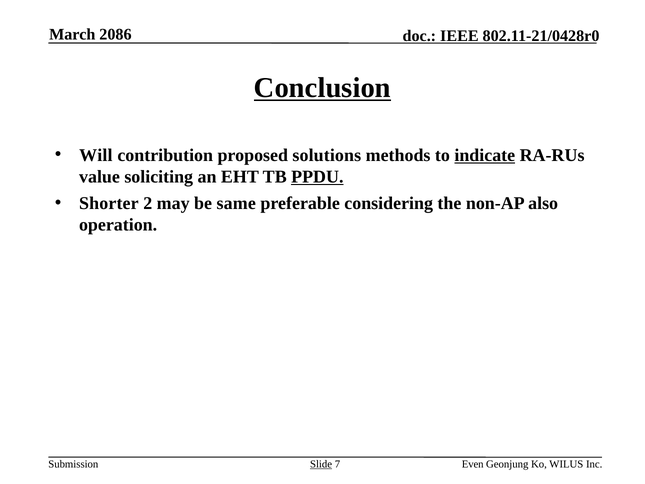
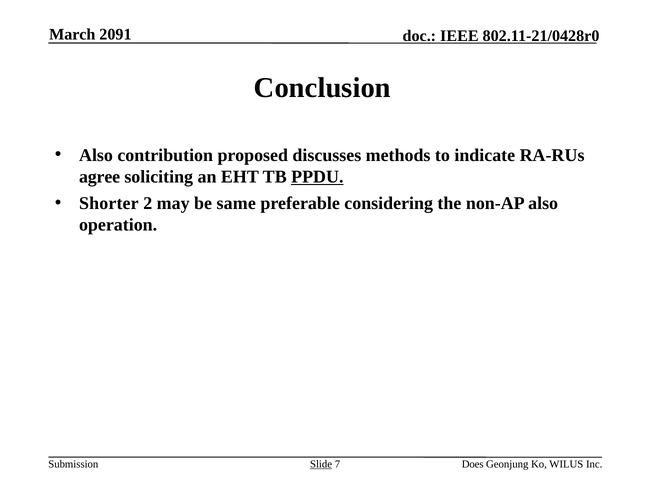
2086: 2086 -> 2091 (115, 34)
Conclusion underline: present -> none (322, 88)
Will: Will -> Also (96, 155)
solutions: solutions -> discusses (327, 155)
indicate underline: present -> none (485, 155)
value: value -> agree (100, 177)
Even: Even -> Does (473, 464)
